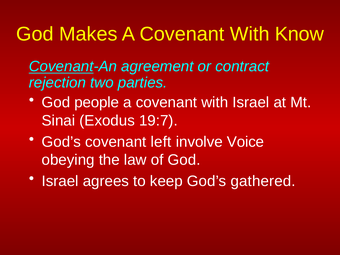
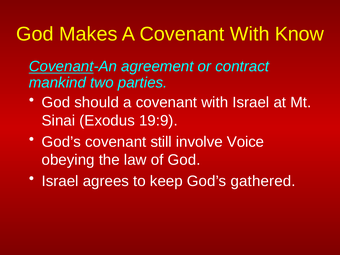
rejection: rejection -> mankind (57, 83)
people: people -> should (97, 102)
19:7: 19:7 -> 19:9 (158, 121)
left: left -> still (161, 142)
